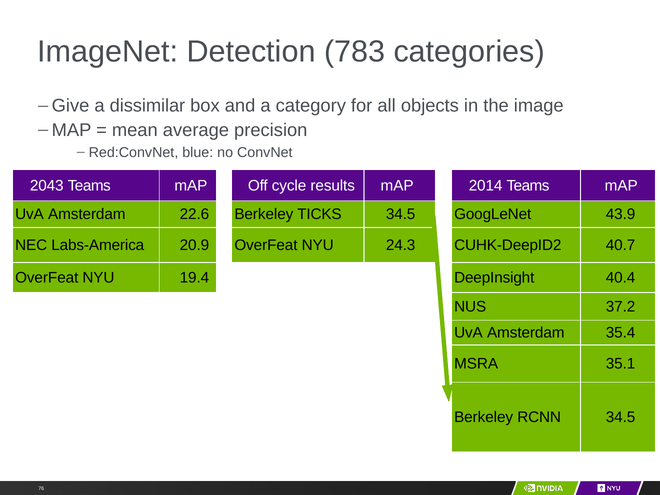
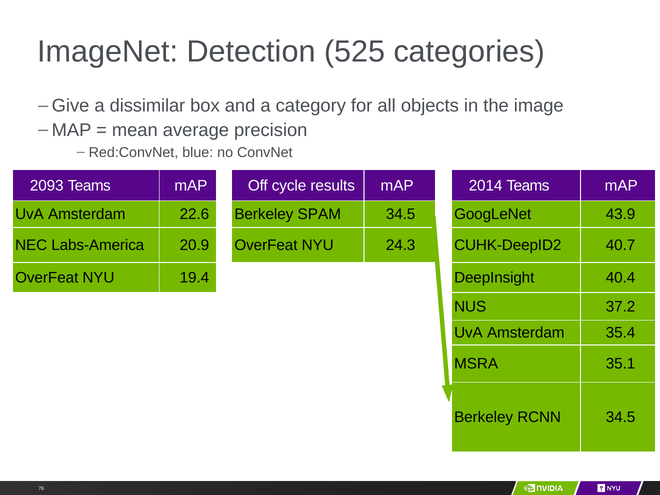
783: 783 -> 525 (355, 52)
2043: 2043 -> 2093 (47, 186)
TICKS: TICKS -> SPAM (319, 214)
